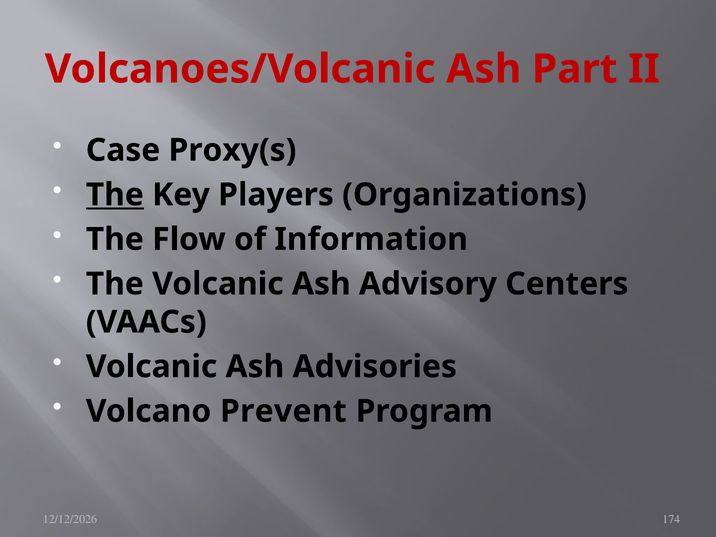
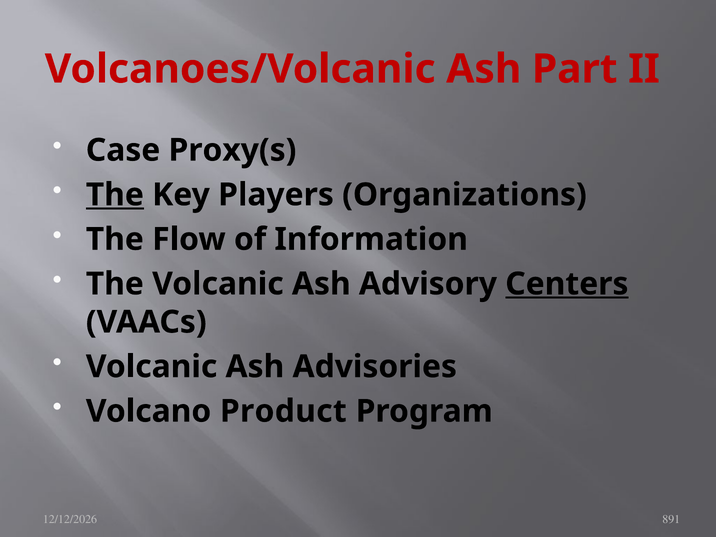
Centers underline: none -> present (567, 284)
Prevent: Prevent -> Product (283, 411)
174: 174 -> 891 (671, 519)
